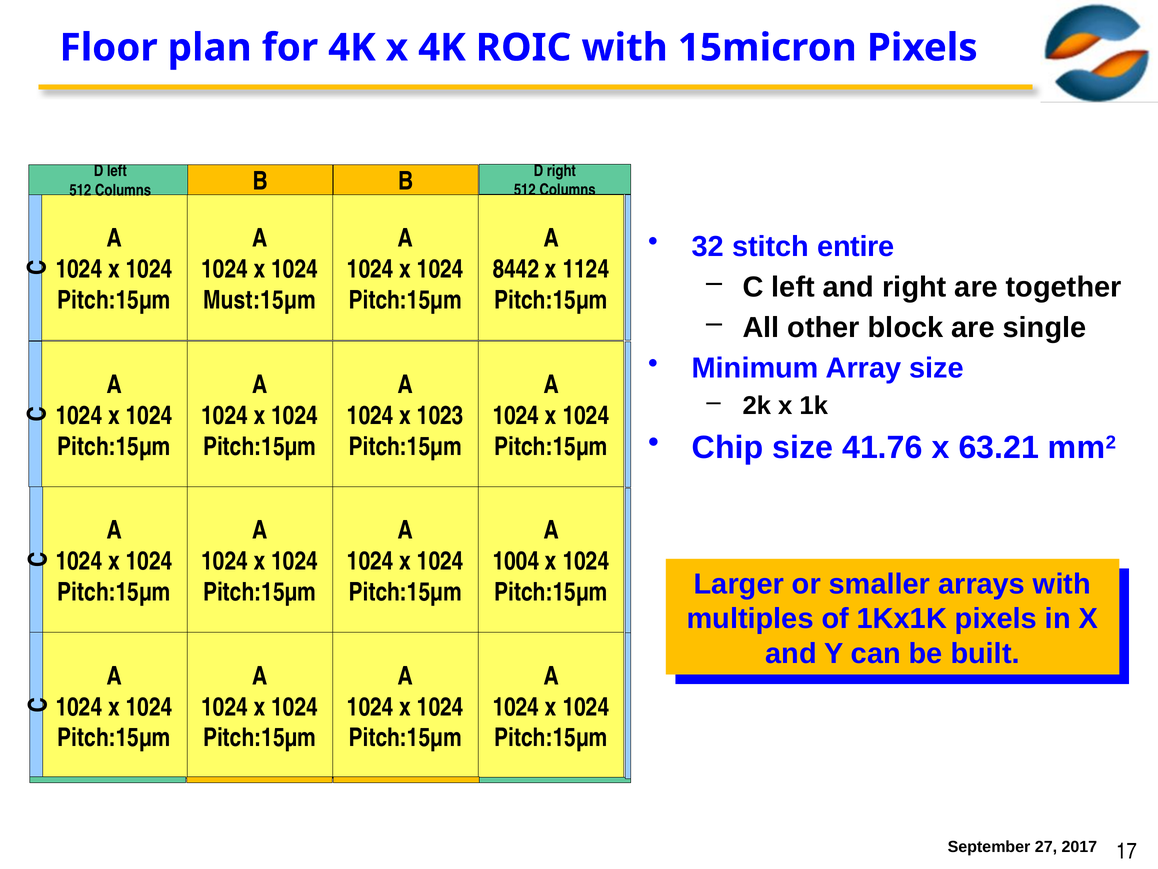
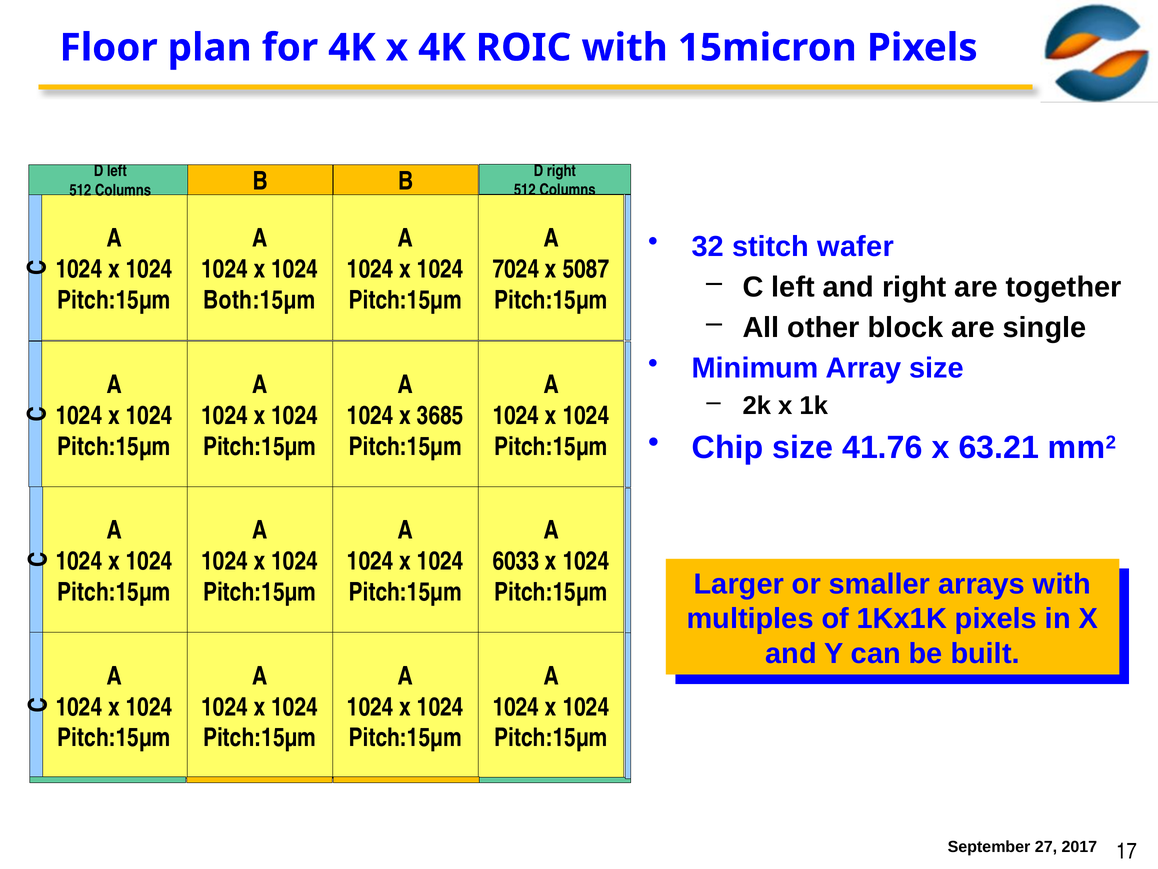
entire: entire -> wafer (856, 246)
8442: 8442 -> 7024 (516, 269)
1124: 1124 -> 5087 (586, 269)
Must:15µm: Must:15µm -> Both:15µm (260, 300)
1023: 1023 -> 3685 (440, 416)
1004: 1004 -> 6033 (516, 561)
